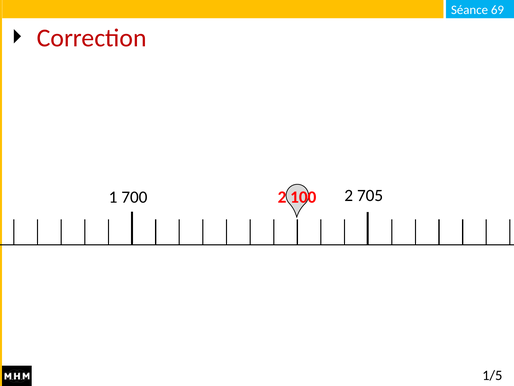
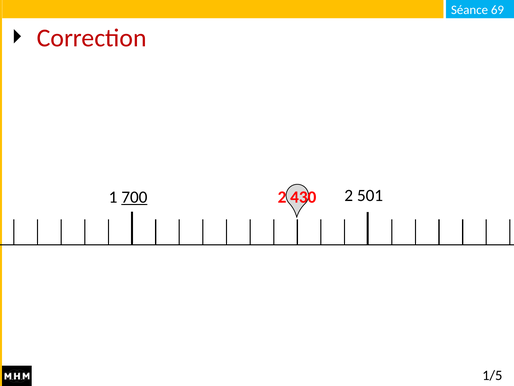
700 underline: none -> present (134, 197)
100: 100 -> 430 (303, 197)
705: 705 -> 501 (370, 195)
